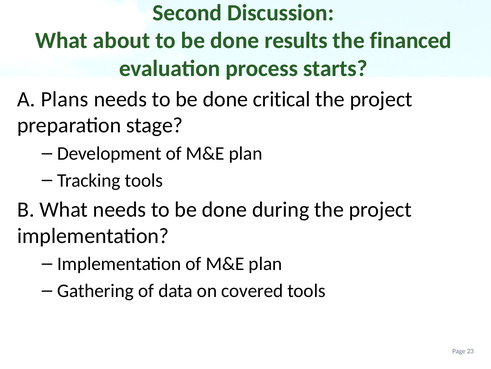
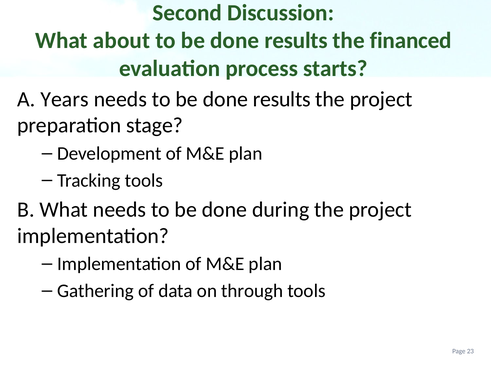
Plans: Plans -> Years (65, 99)
critical: critical -> results (282, 99)
covered: covered -> through (252, 290)
